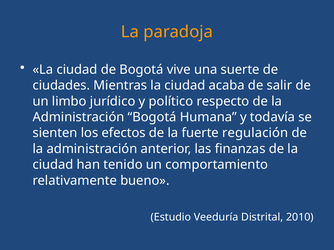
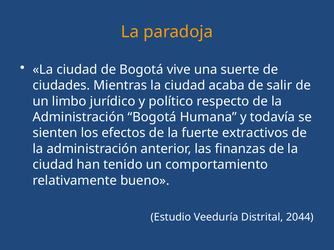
regulación: regulación -> extractivos (255, 133)
2010: 2010 -> 2044 (300, 218)
